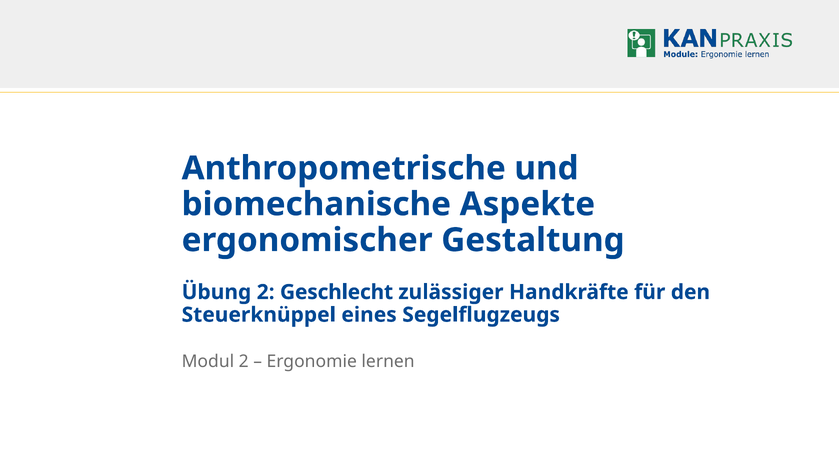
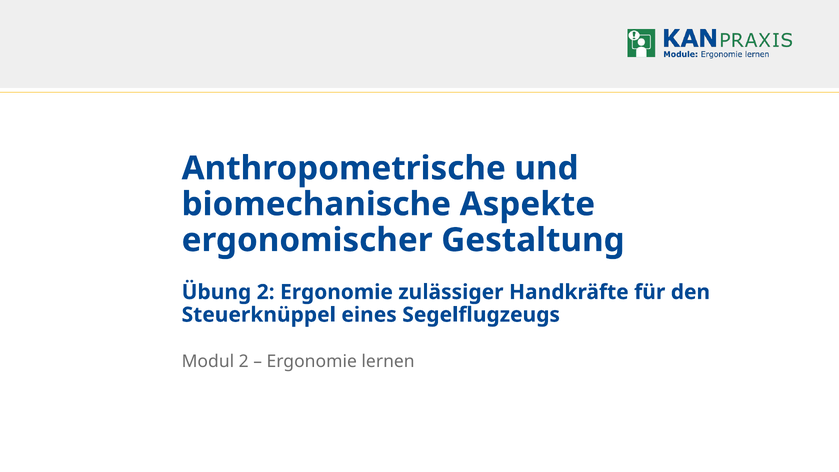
2 Geschlecht: Geschlecht -> Ergonomie (336, 292)
